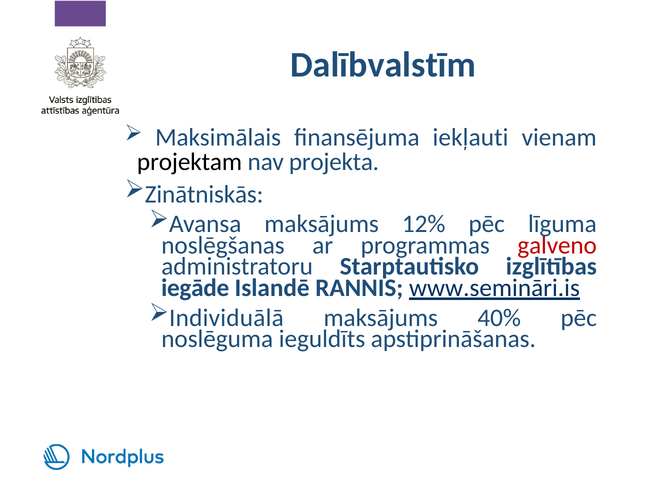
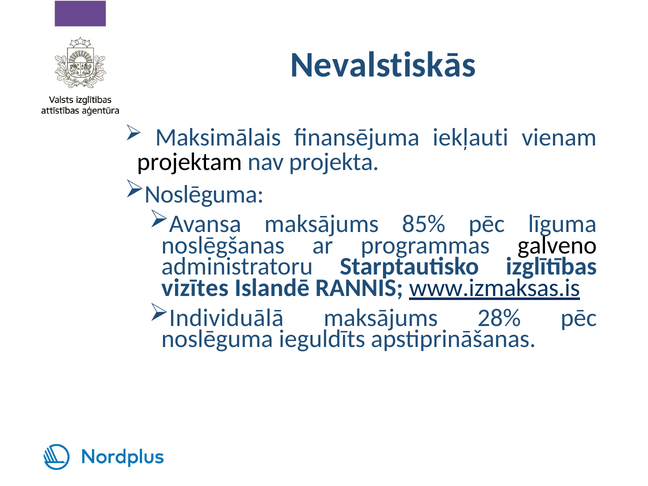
Dalībvalstīm: Dalībvalstīm -> Nevalstiskās (383, 65)
Zinātniskās: Zinātniskās -> Noslēguma (204, 194)
12%: 12% -> 85% (424, 224)
galveno colour: red -> black (557, 245)
iegāde: iegāde -> vizītes (195, 288)
www.semināri.is: www.semināri.is -> www.izmaksas.is (495, 288)
40%: 40% -> 28% (499, 318)
